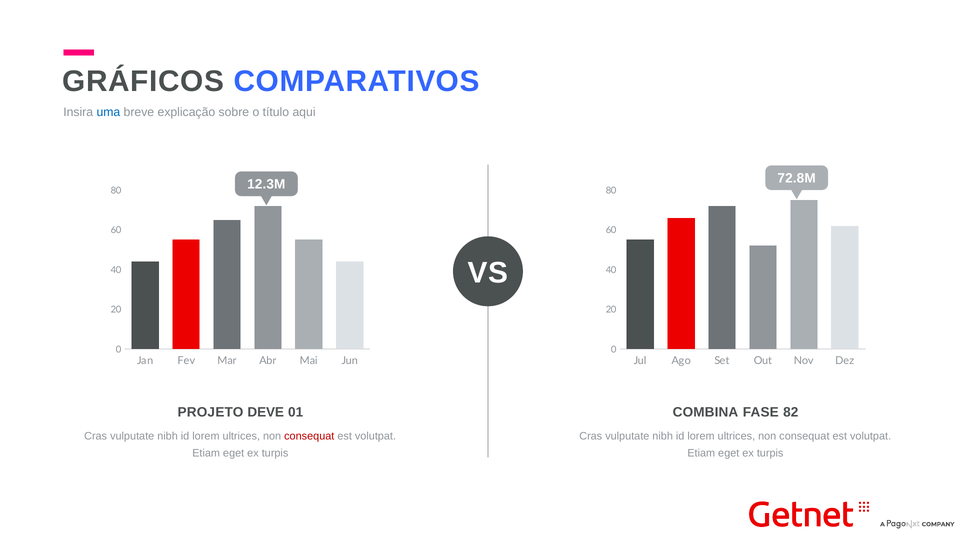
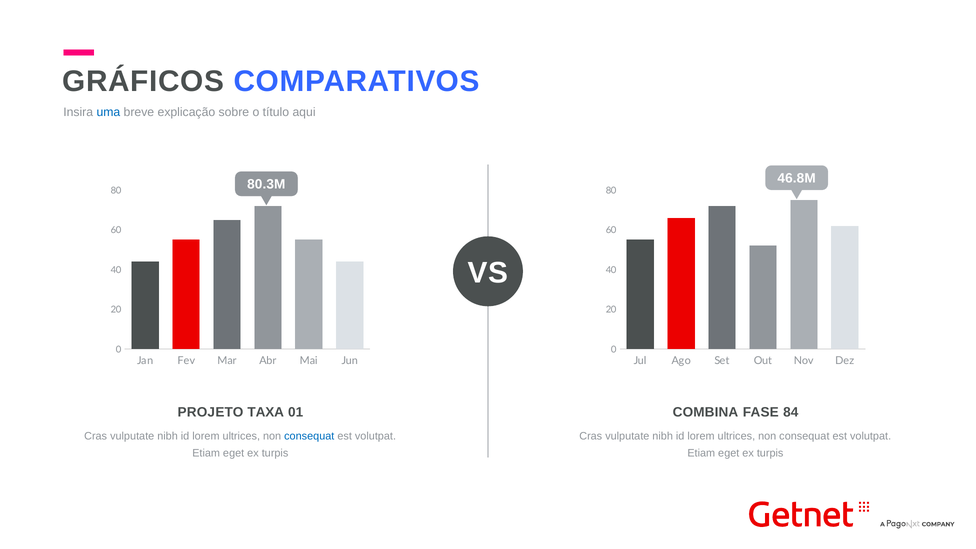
72.8M: 72.8M -> 46.8M (797, 178)
12.3M: 12.3M -> 80.3M (266, 184)
DEVE: DEVE -> TAXA (266, 412)
82: 82 -> 84 (791, 412)
consequat colour: red -> blue (309, 436)
